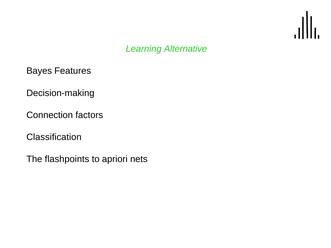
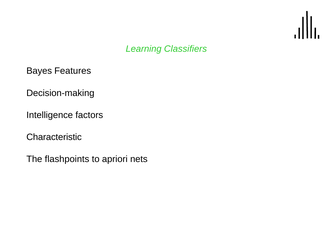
Alternative: Alternative -> Classifiers (185, 49)
Connection: Connection -> Intelligence (50, 115)
Classification: Classification -> Characteristic (54, 137)
